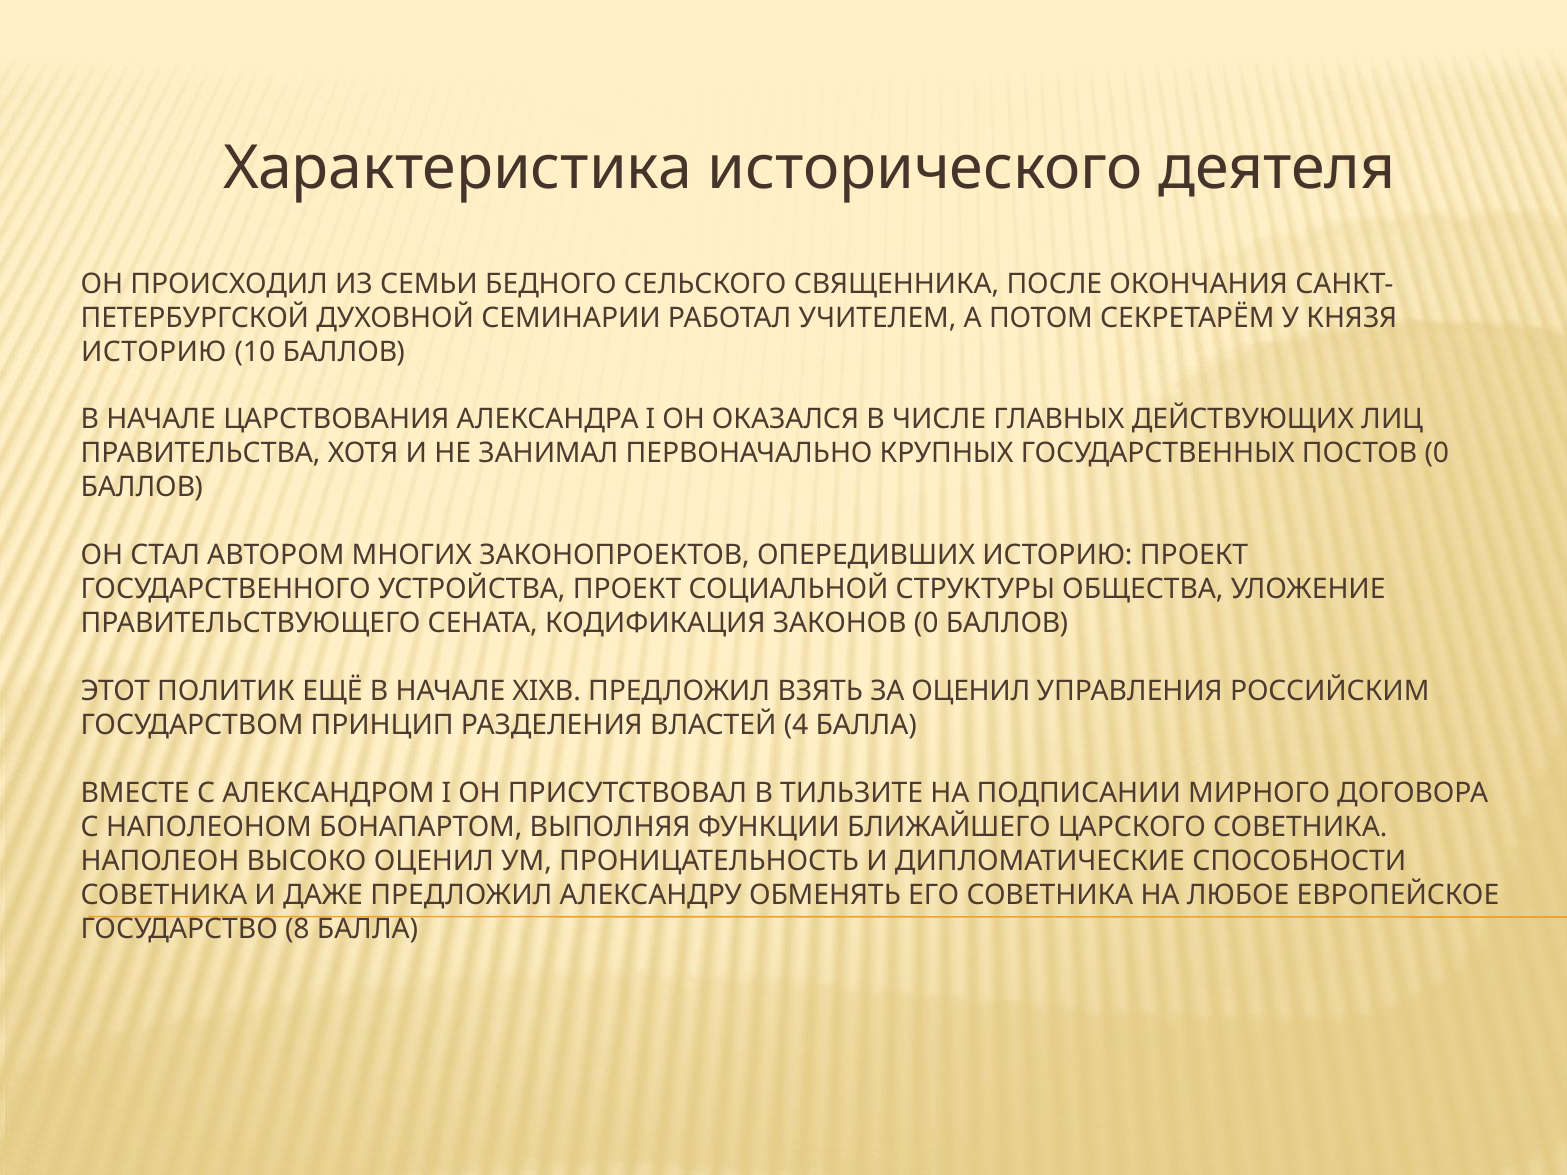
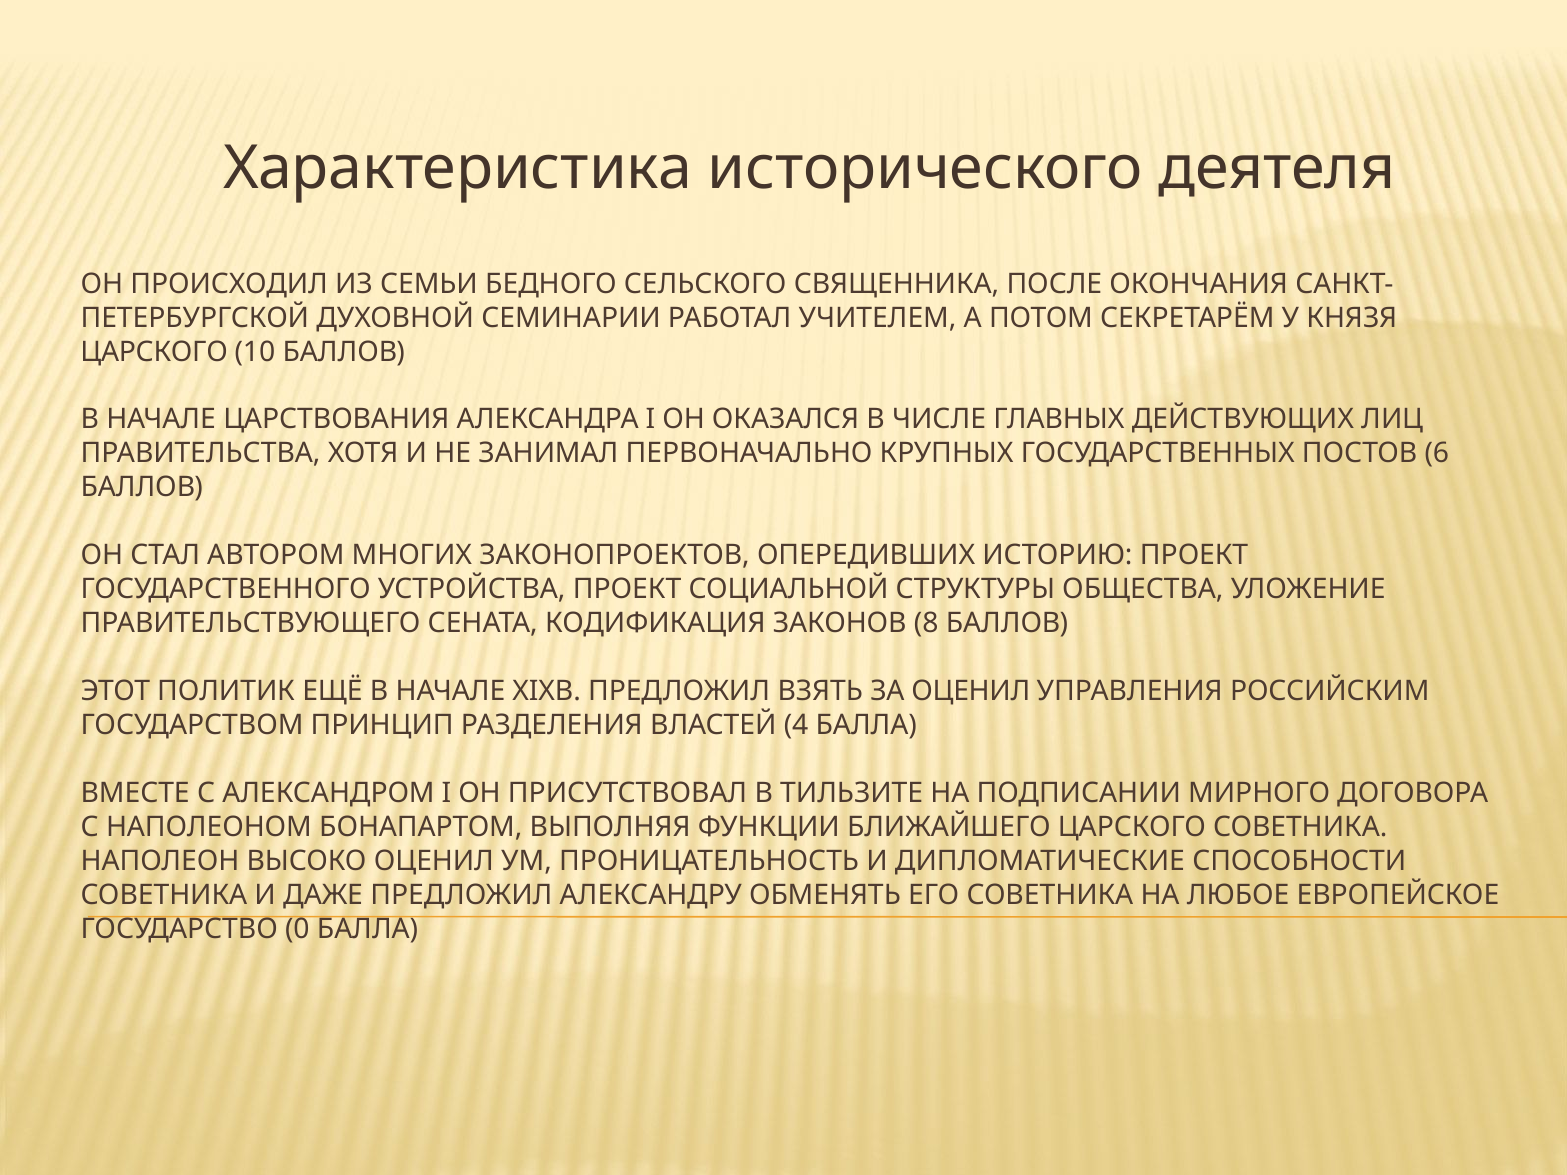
ИСТОРИЮ: ИСТОРИЮ -> ЦАРСКОГО (154, 352)
ПОСТОВ 0: 0 -> 6 (1437, 454)
ЗАКОНОВ 0: 0 -> 8 (926, 624)
8: 8 -> 0 (297, 930)
